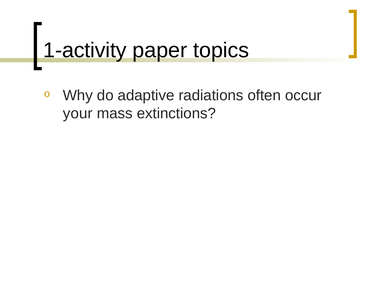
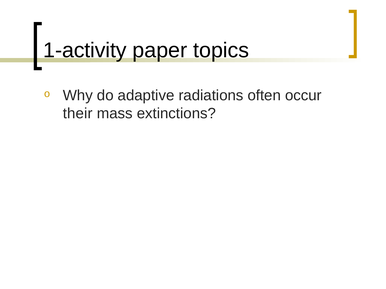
your: your -> their (78, 114)
